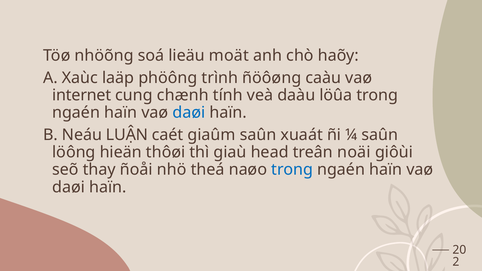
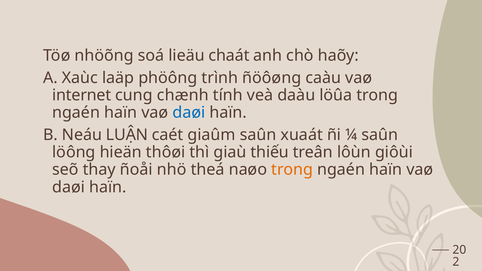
moät: moät -> chaát (229, 56)
head: head -> thiếu (270, 152)
noäi: noäi -> lôùn (354, 152)
trong colour: blue -> orange (292, 170)
